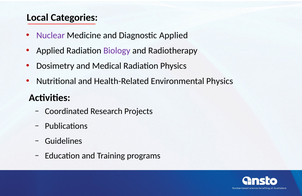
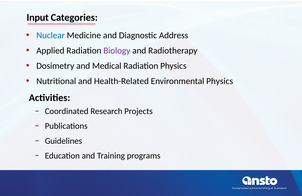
Local: Local -> Input (38, 18)
Nuclear colour: purple -> blue (51, 35)
Diagnostic Applied: Applied -> Address (174, 35)
